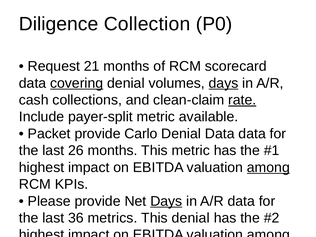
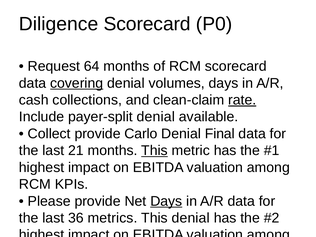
Diligence Collection: Collection -> Scorecard (147, 24)
21: 21 -> 64 (92, 66)
days underline: present -> none (224, 83)
payer-split metric: metric -> denial (156, 117)
Packet: Packet -> Collect (49, 134)
Denial Data: Data -> Final (220, 134)
26: 26 -> 21 (76, 151)
This underline: none -> present (154, 151)
among underline: present -> none (268, 167)
